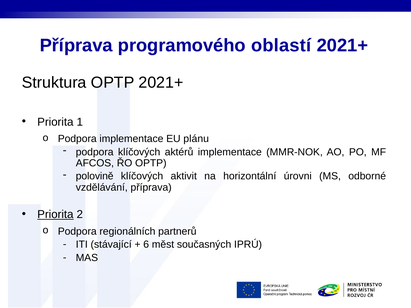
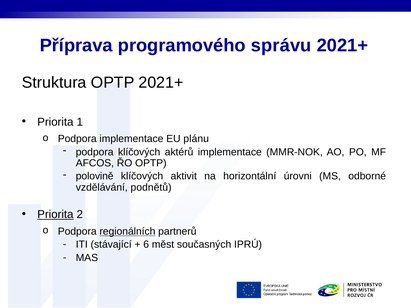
oblastí: oblastí -> správu (281, 45)
vzdělávání příprava: příprava -> podnětů (151, 187)
regionálních underline: none -> present (127, 232)
